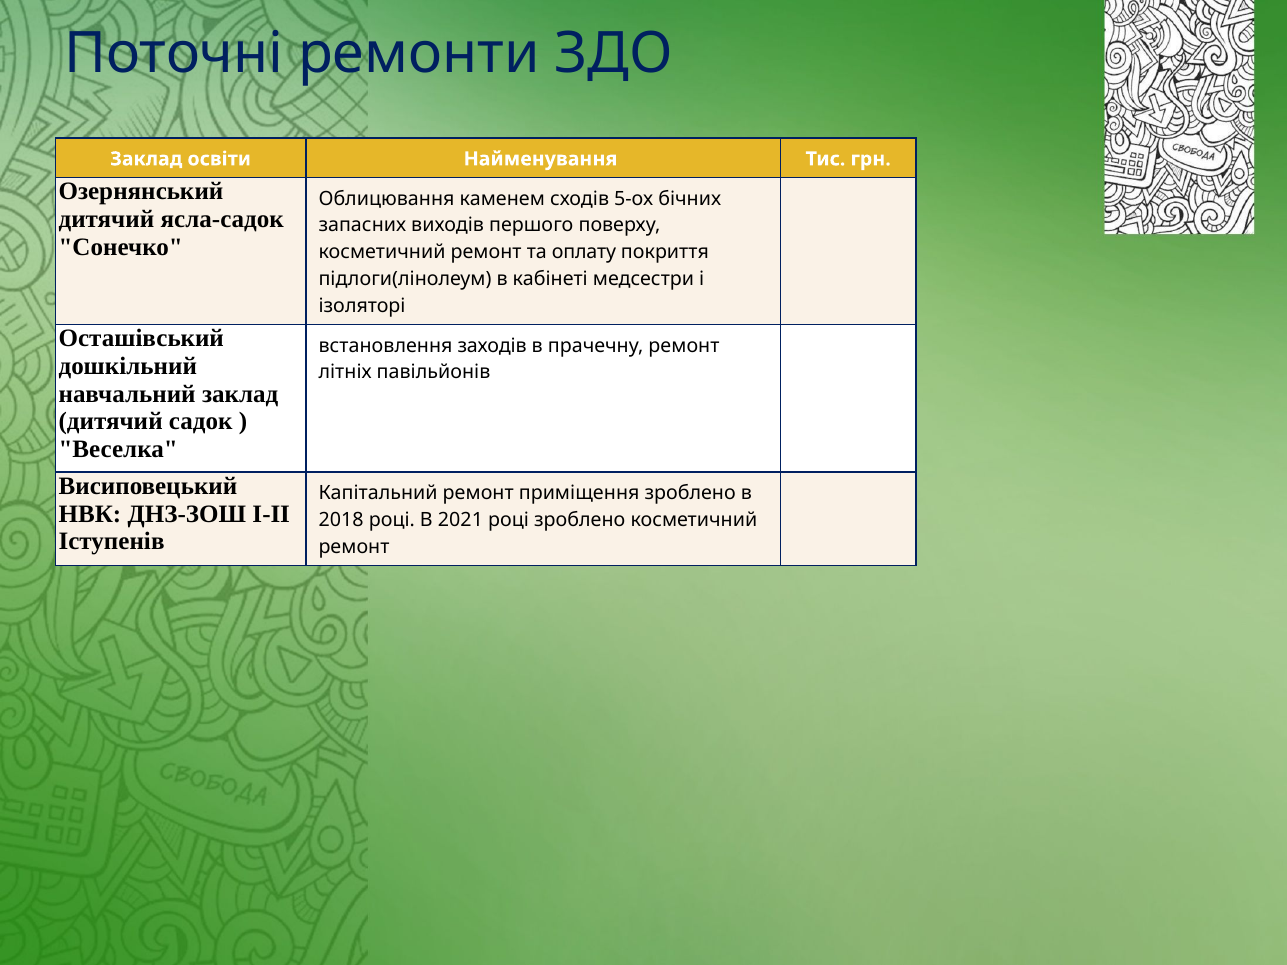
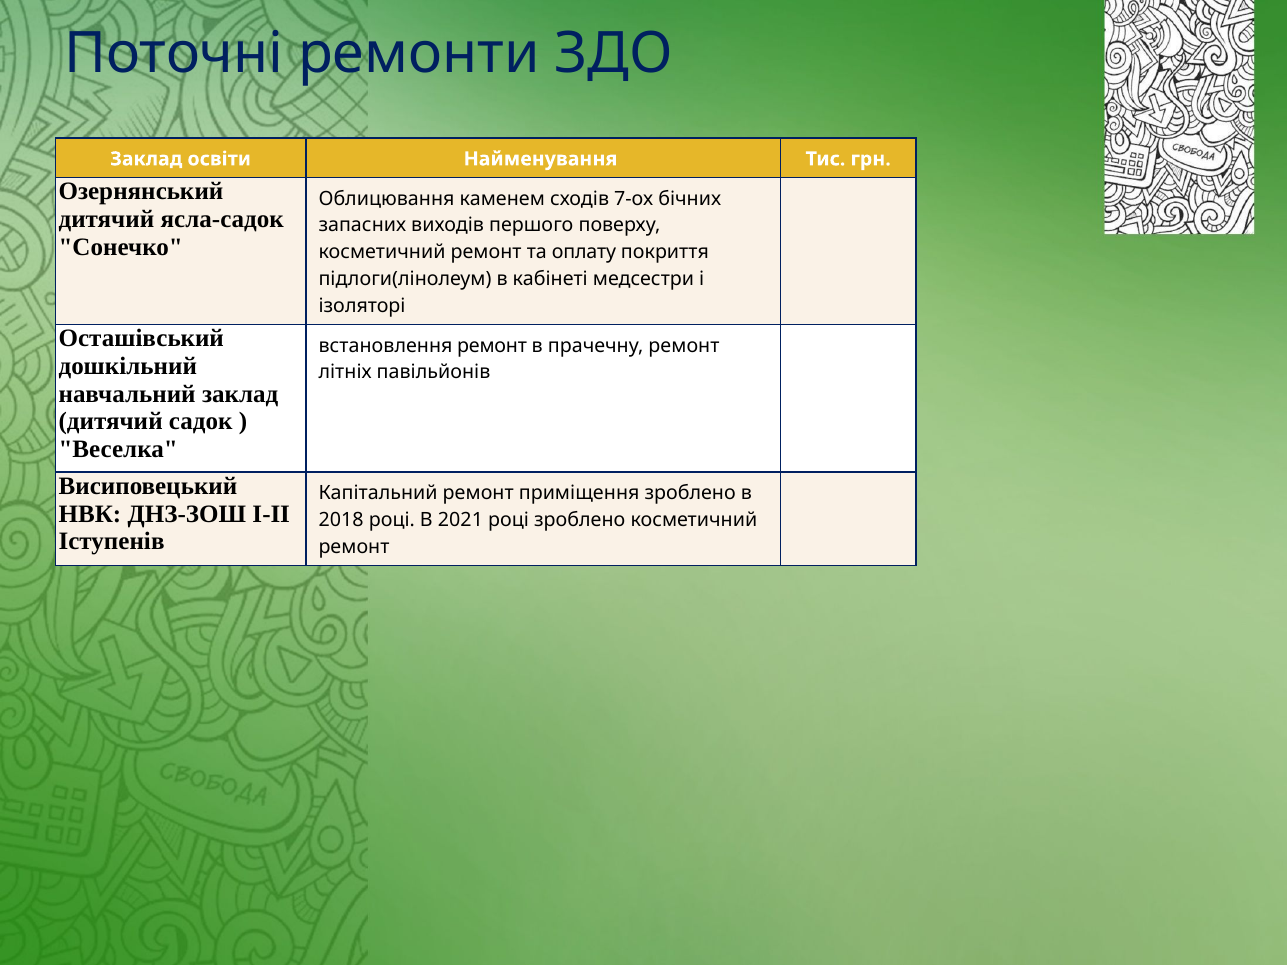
5-ох: 5-ох -> 7-ох (634, 199)
встановлення заходів: заходів -> ремонт (492, 346)
